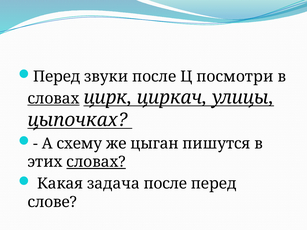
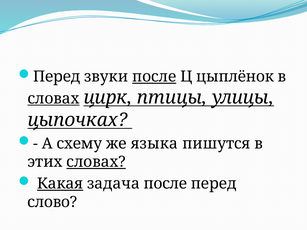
после underline: none -> present (154, 77)
посмотри: посмотри -> цыплёнок (235, 77)
циркач: циркач -> птицы (172, 97)
цыган: цыган -> языка (154, 144)
Какая underline: none -> present (60, 184)
слове: слове -> слово (52, 202)
